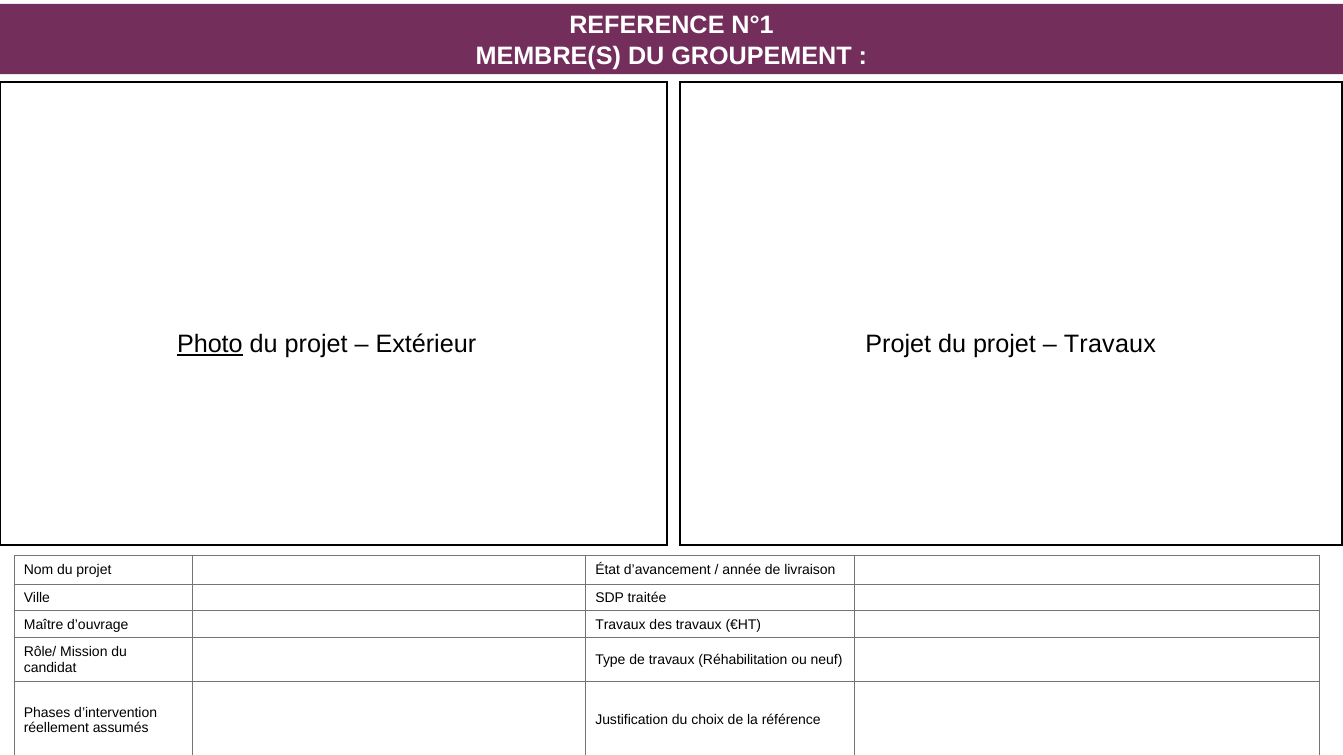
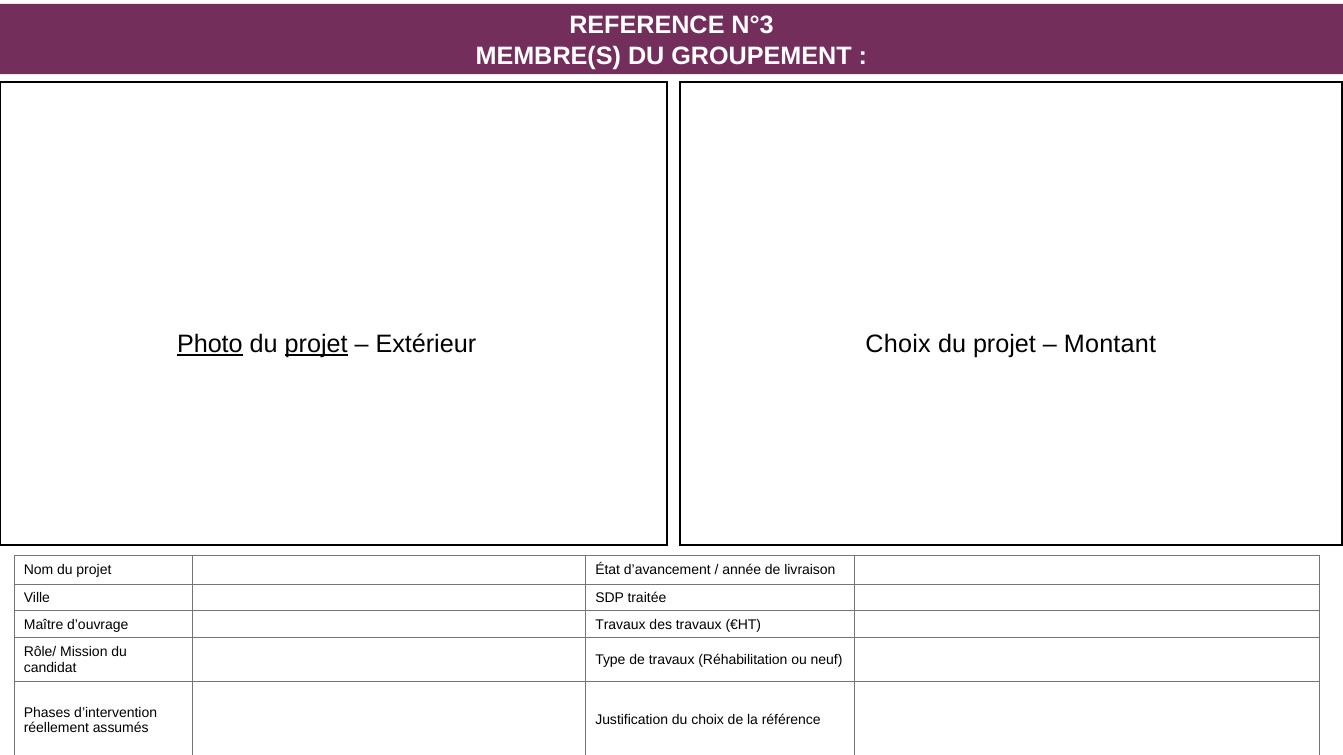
N°1: N°1 -> N°3 (753, 26)
projet underline: none -> present (316, 344)
Extérieur Projet: Projet -> Choix (898, 344)
Travaux: Travaux -> Montant (1110, 344)
